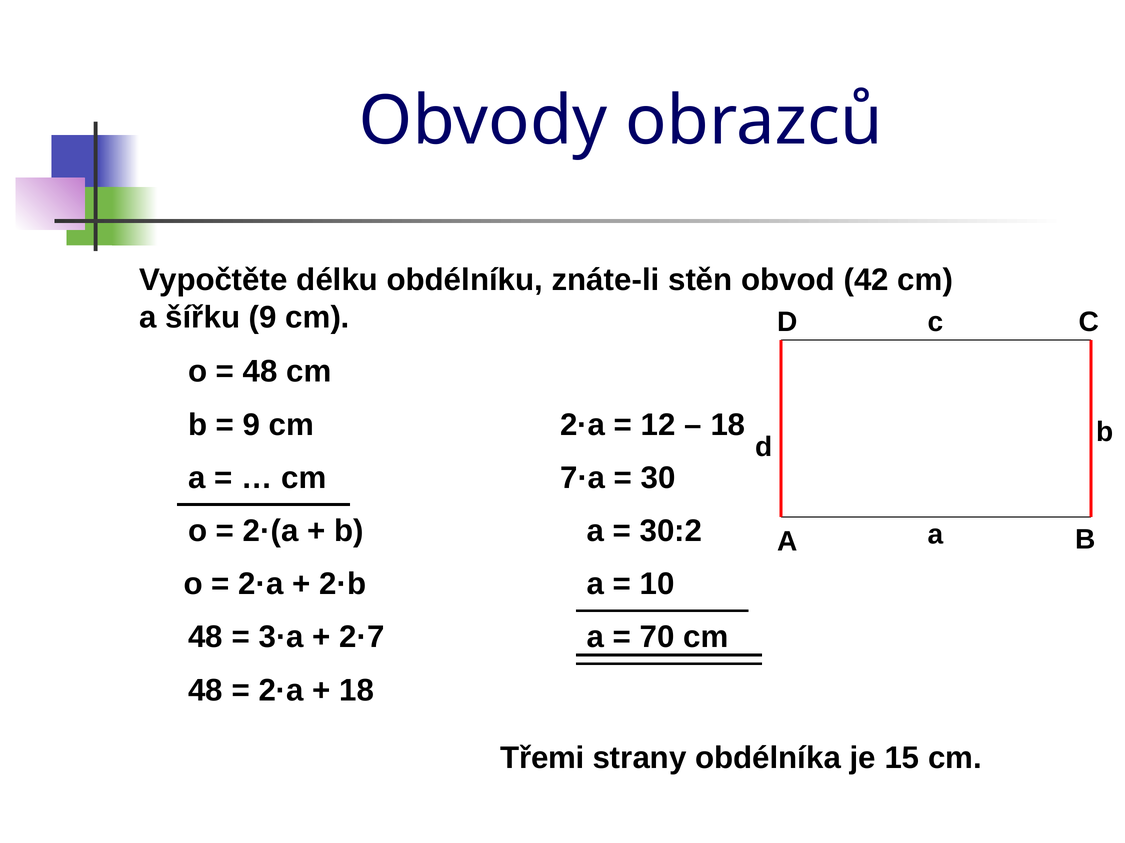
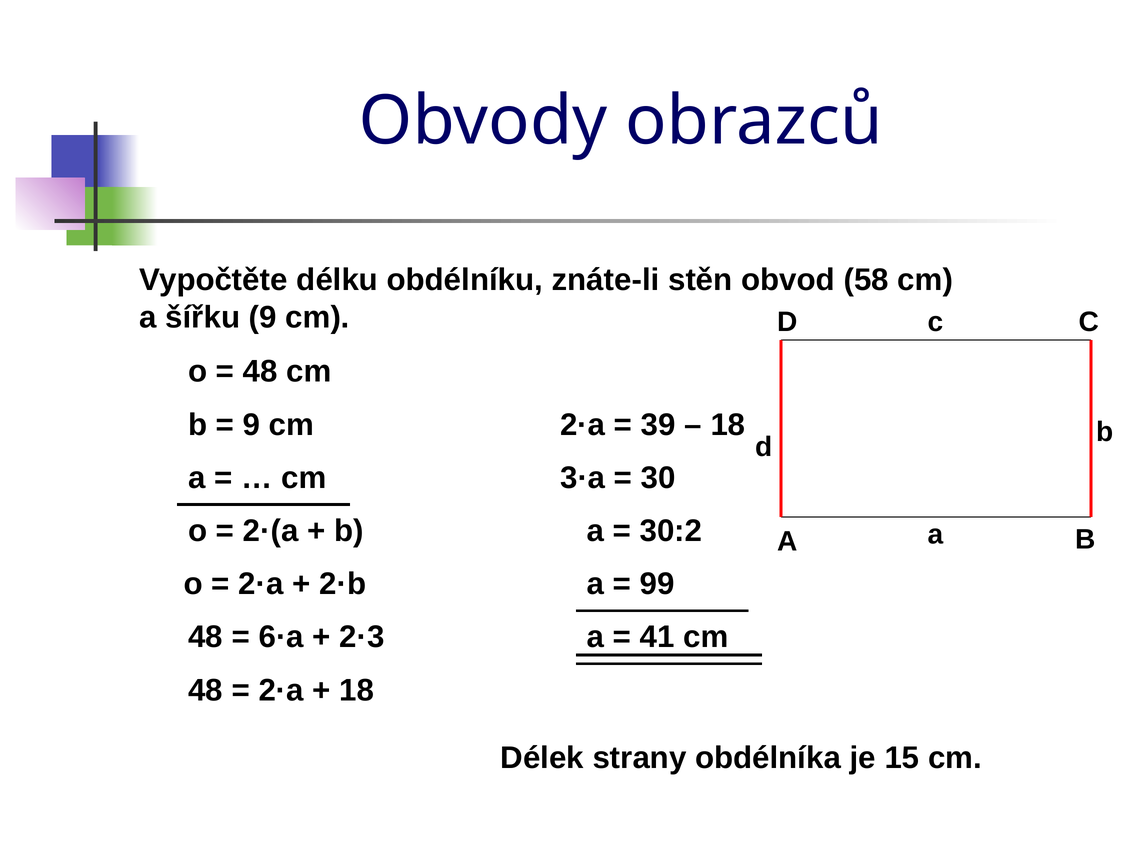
42: 42 -> 58 (866, 280)
12: 12 -> 39 (658, 425)
7·a: 7·a -> 3·a (583, 478)
10: 10 -> 99 (657, 585)
3·a: 3·a -> 6·a (281, 638)
2·7: 2·7 -> 2·3 (362, 638)
70: 70 -> 41 (657, 638)
Třemi: Třemi -> Délek (542, 759)
